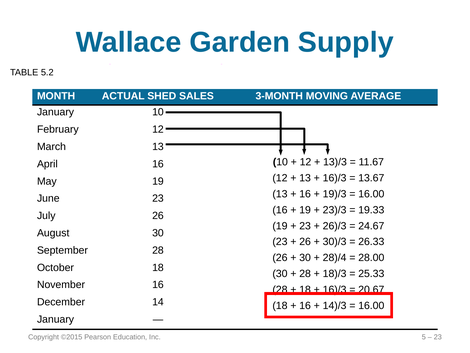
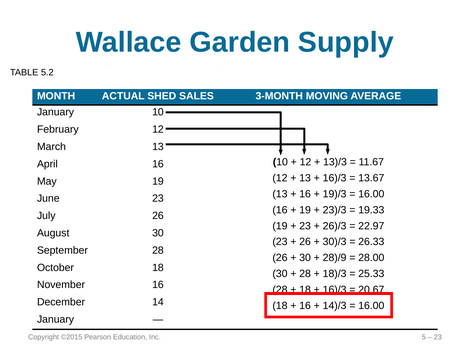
24.67: 24.67 -> 22.97 (371, 226)
28)/4: 28)/4 -> 28)/9 (335, 258)
